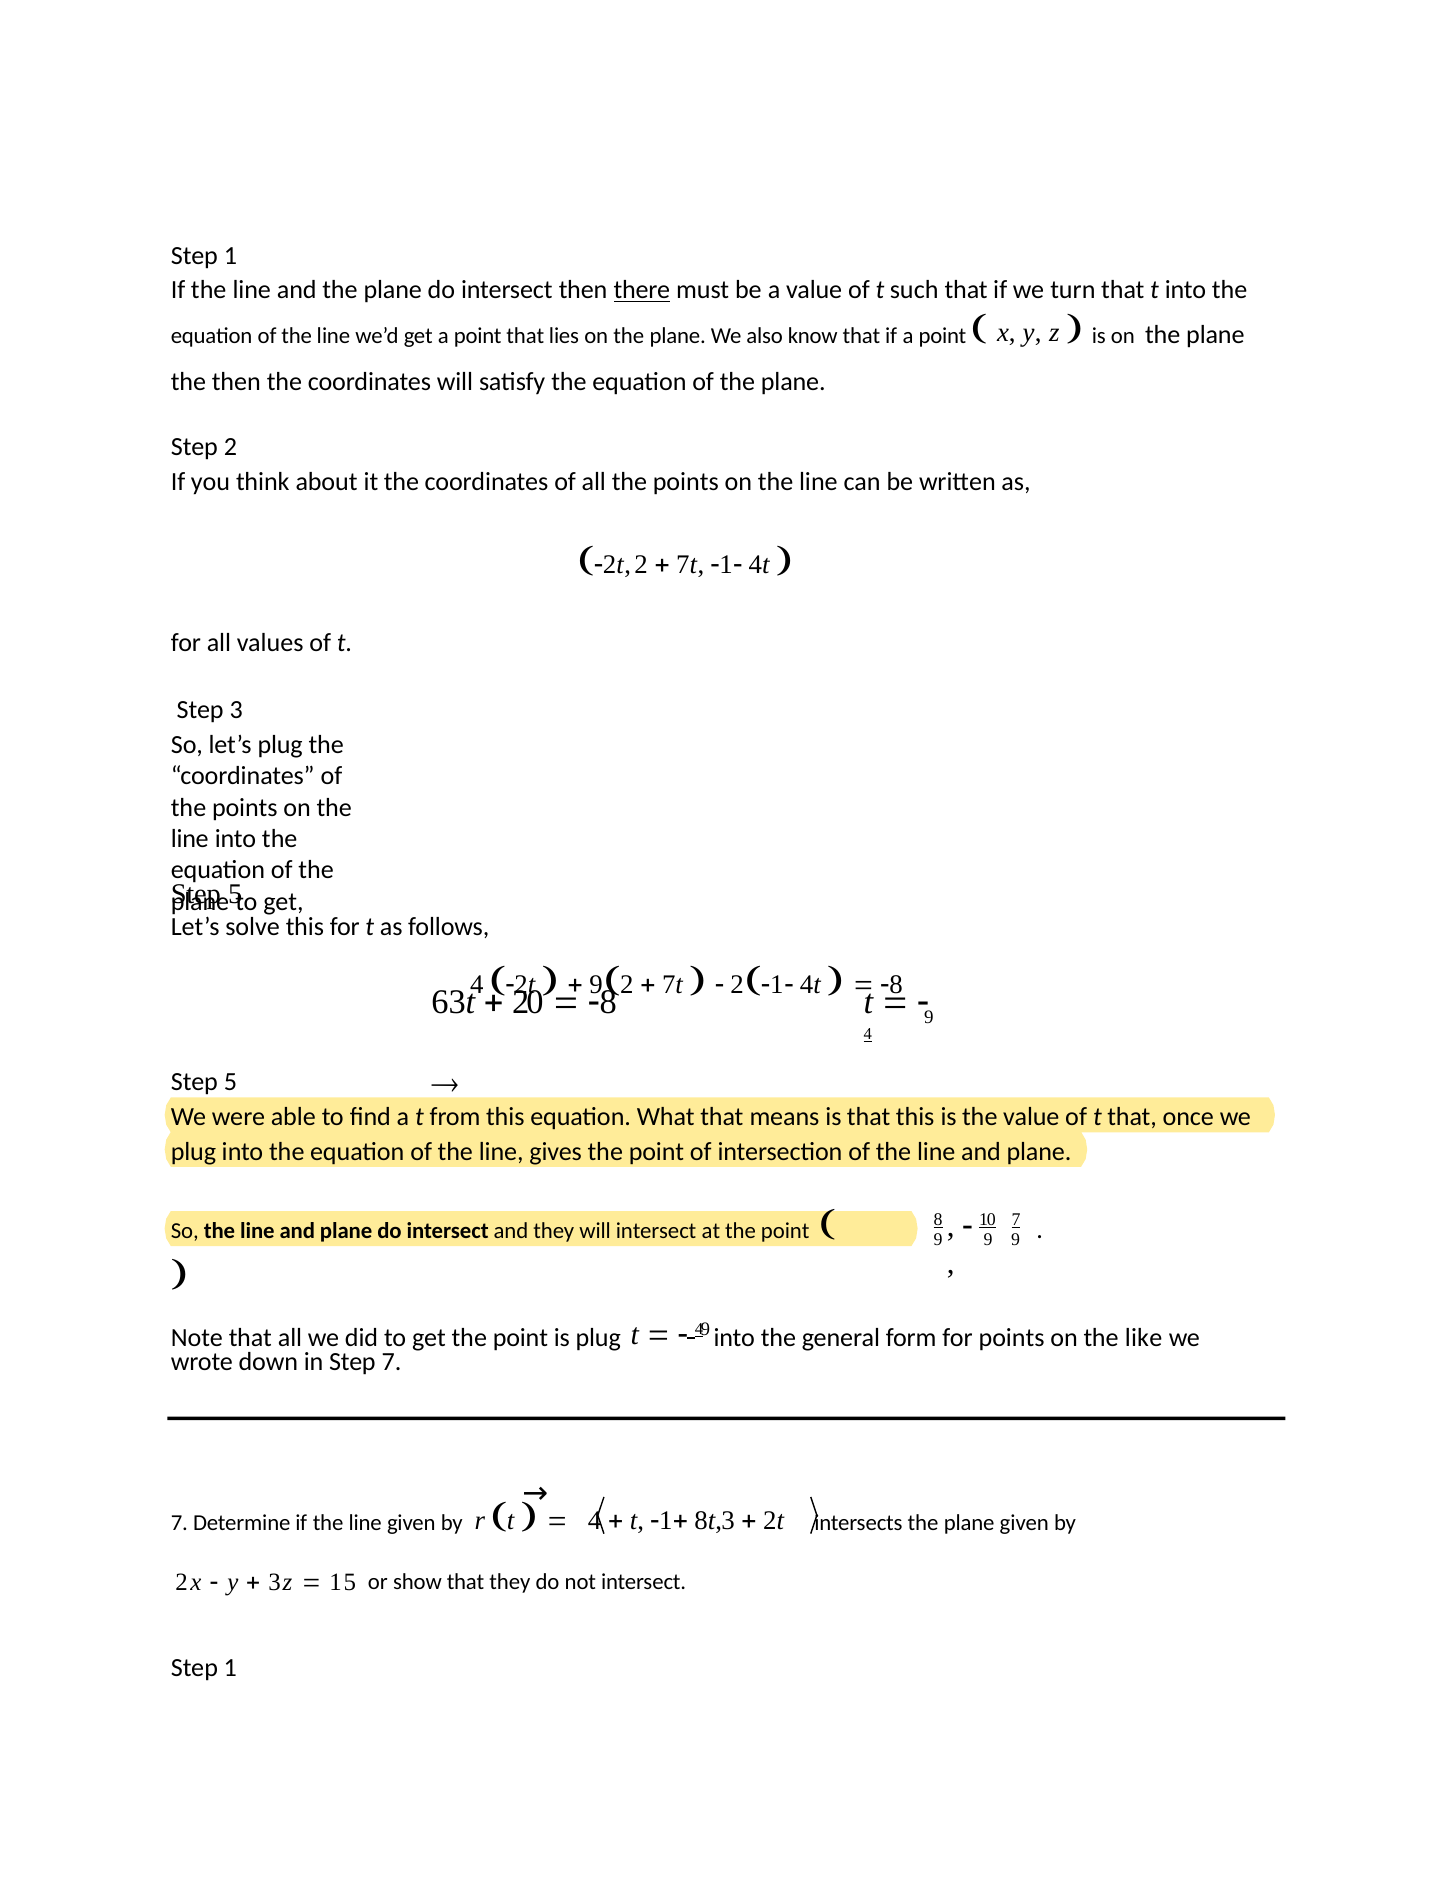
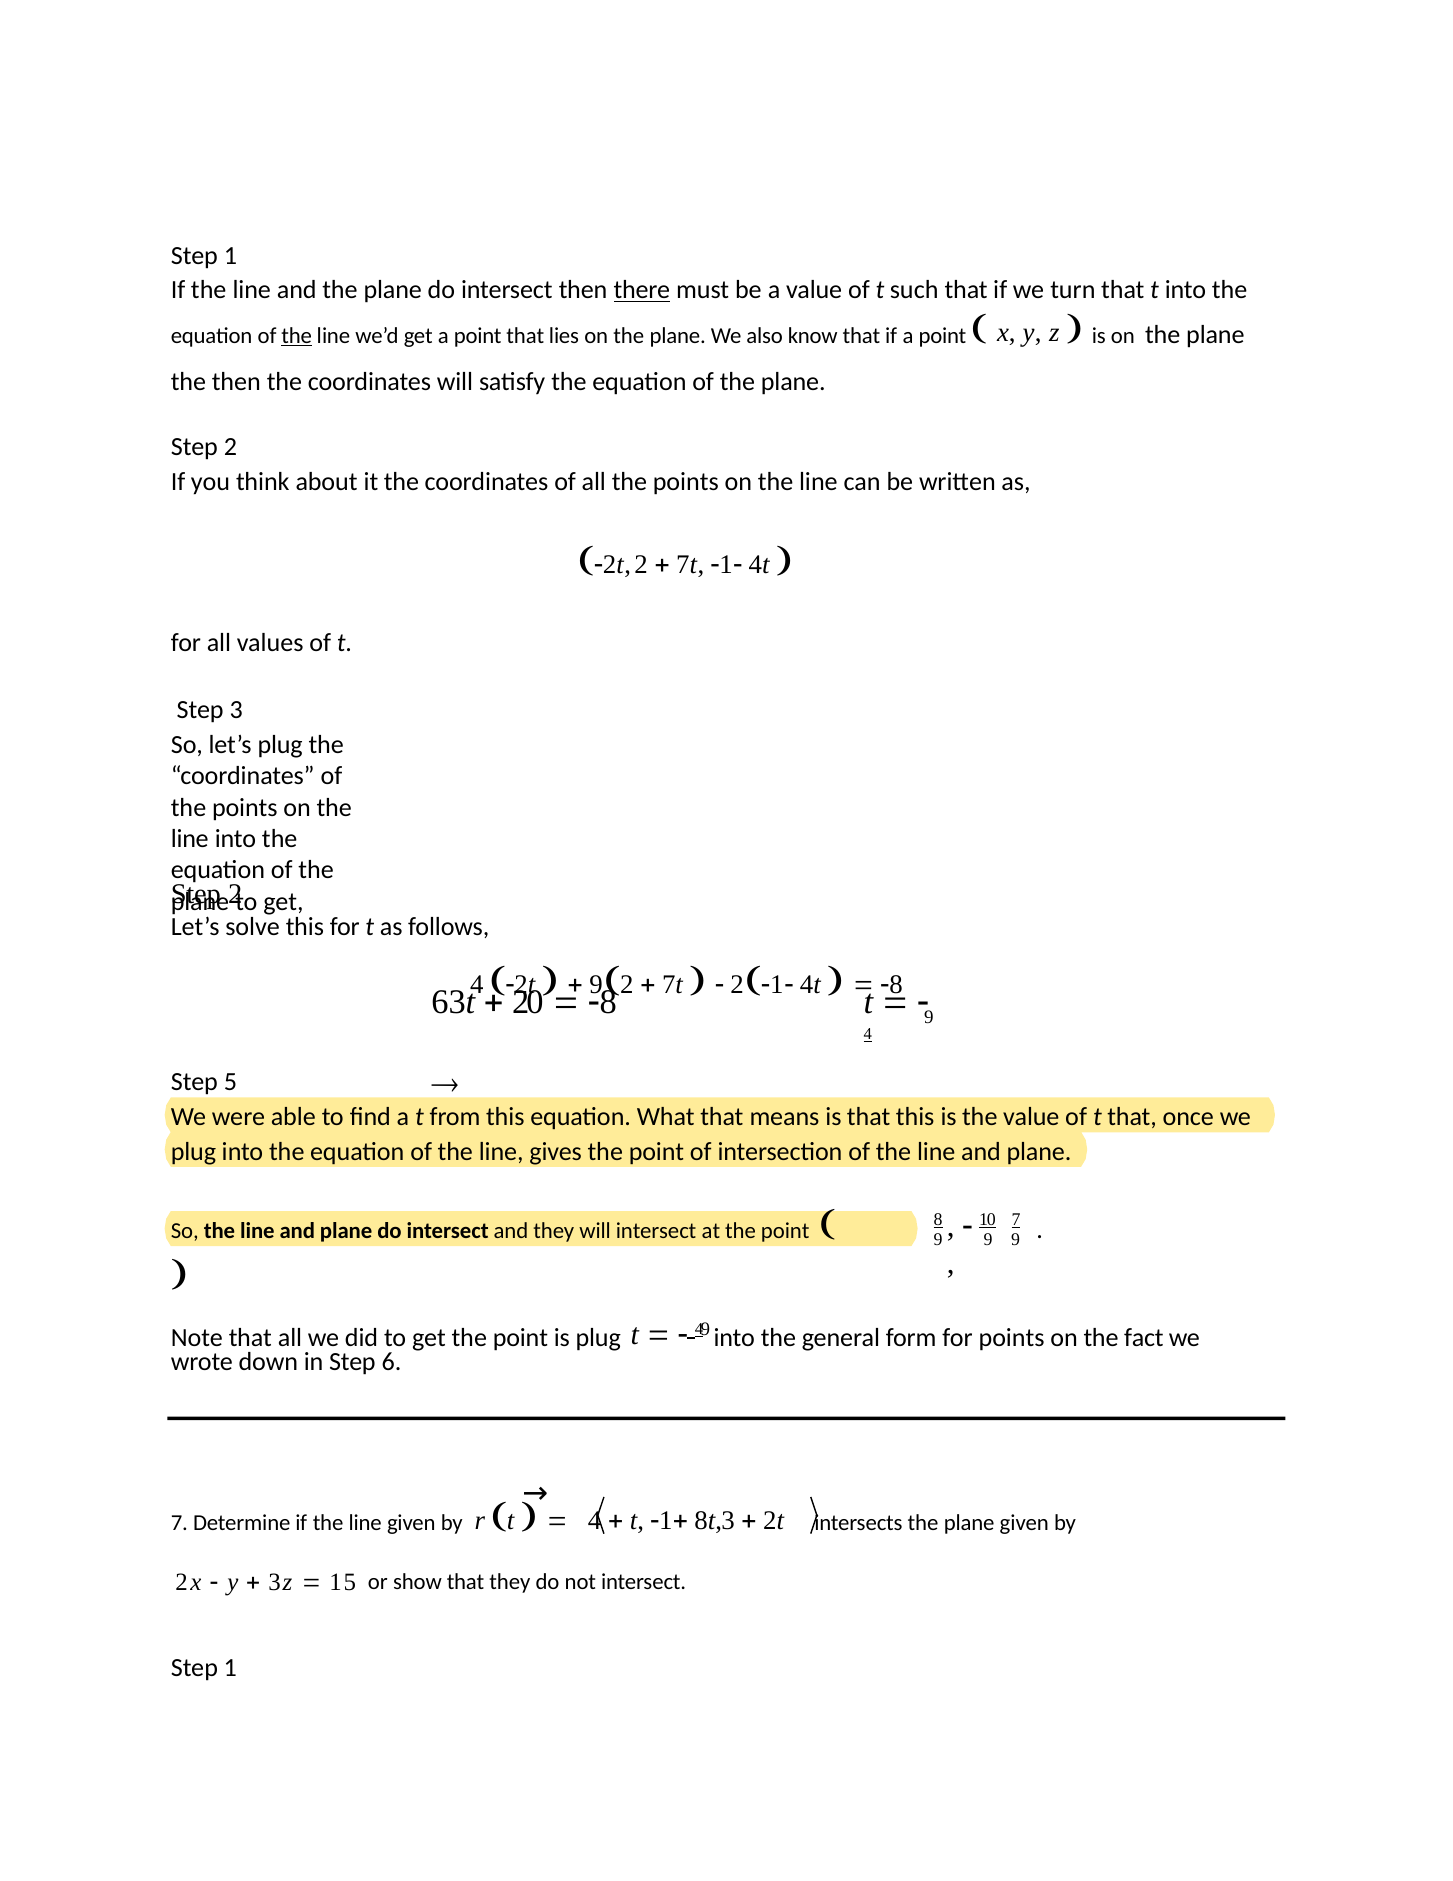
the underline: none -> present (297, 335)
5: 5 -> 2 (235, 894)
like: like -> fact (1144, 1337)
Step 7: 7 -> 6 (392, 1361)
